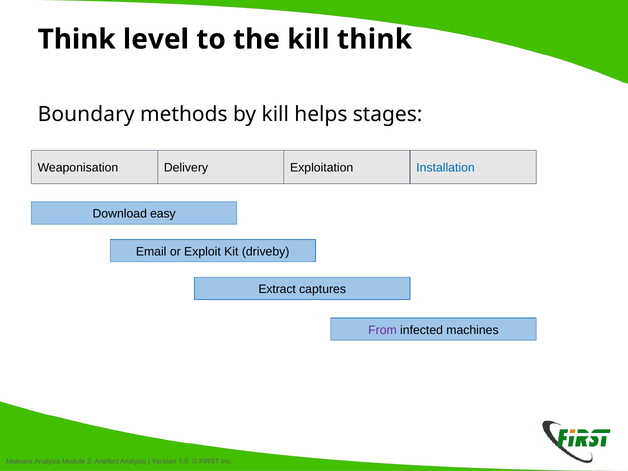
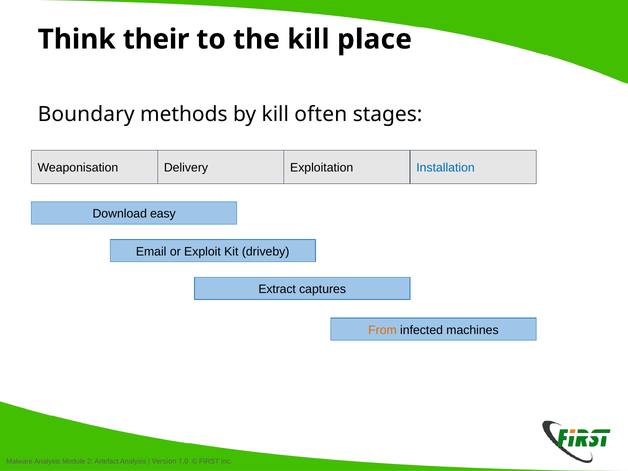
level: level -> their (156, 39)
kill think: think -> place (375, 39)
helps: helps -> often (321, 114)
From colour: purple -> orange (382, 330)
